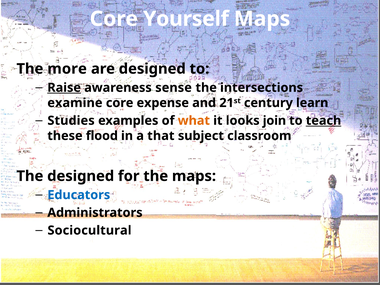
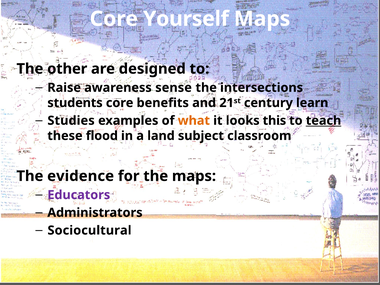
more: more -> other (67, 69)
Raise underline: present -> none (64, 88)
examine: examine -> students (75, 103)
expense: expense -> benefits (163, 103)
join: join -> this (274, 121)
that: that -> land (161, 136)
The designed: designed -> evidence (81, 176)
Educators colour: blue -> purple (79, 195)
